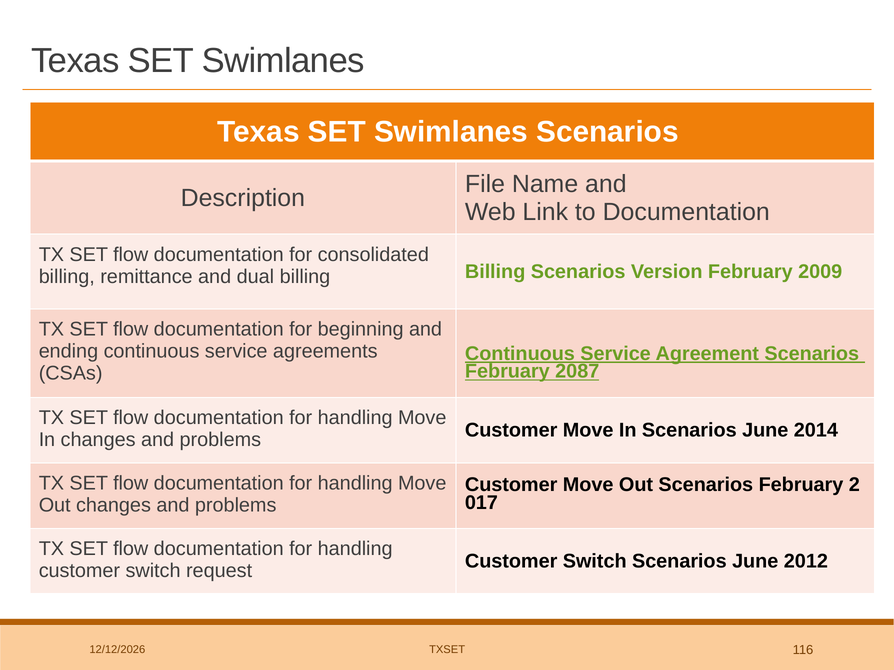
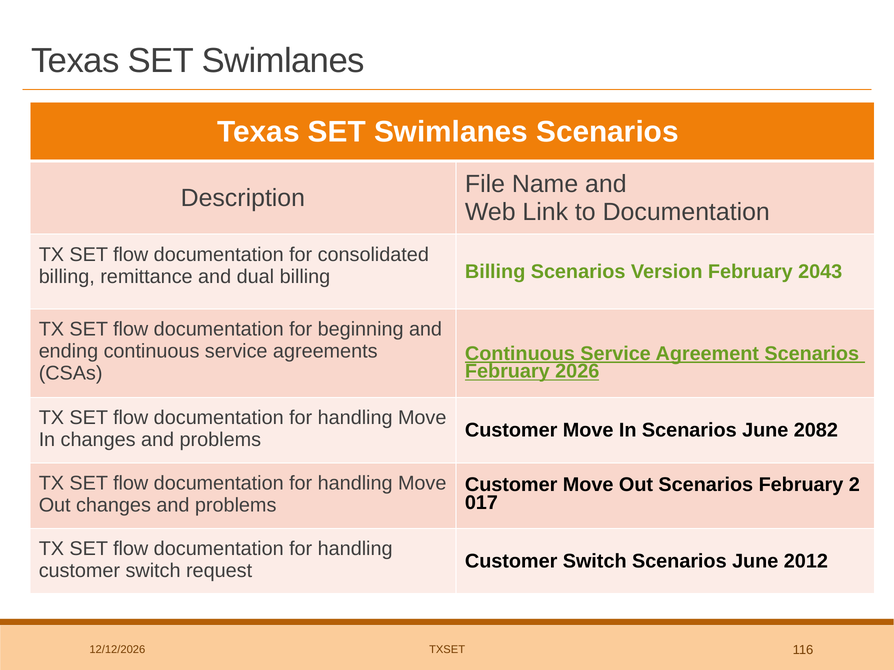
2009: 2009 -> 2043 (820, 272)
2087: 2087 -> 2026 (577, 372)
2014: 2014 -> 2082 (816, 431)
